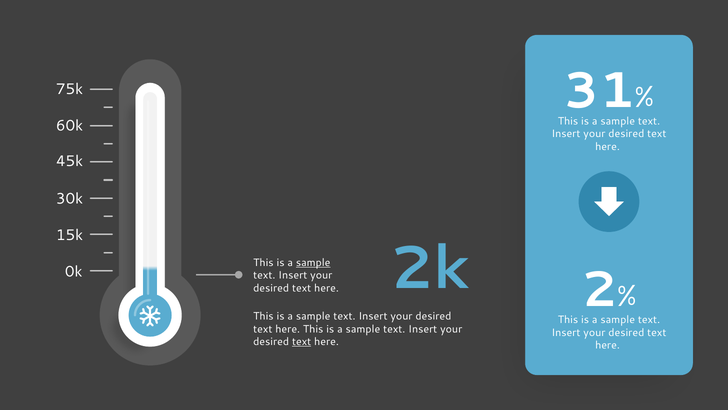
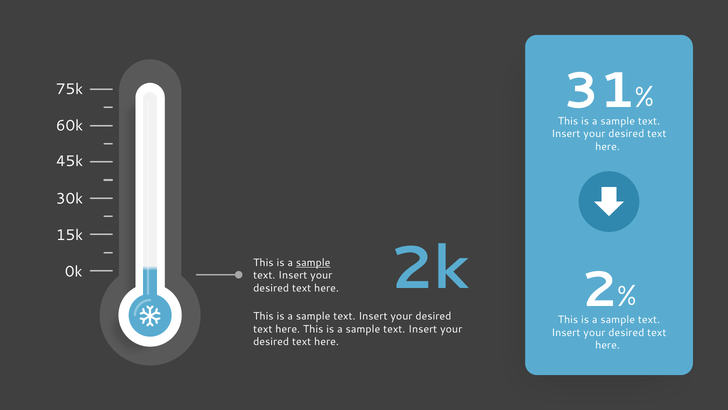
text underline: present -> none (302, 341)
